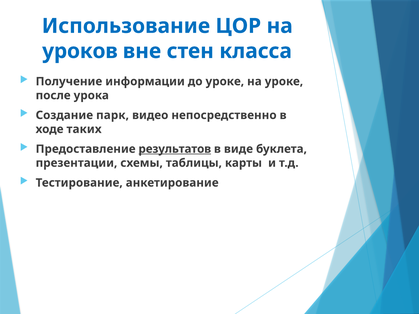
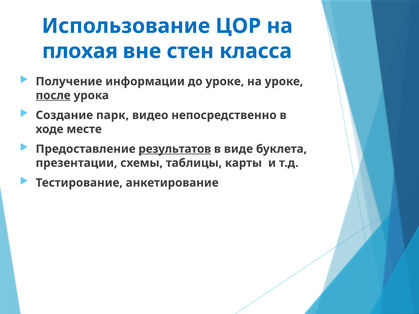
уроков: уроков -> плохая (80, 51)
после underline: none -> present (53, 95)
таких: таких -> месте (84, 129)
